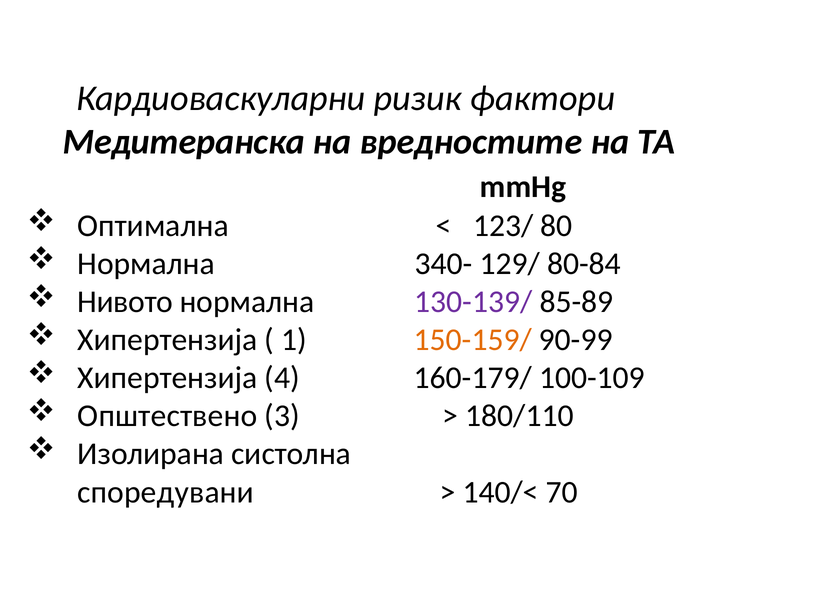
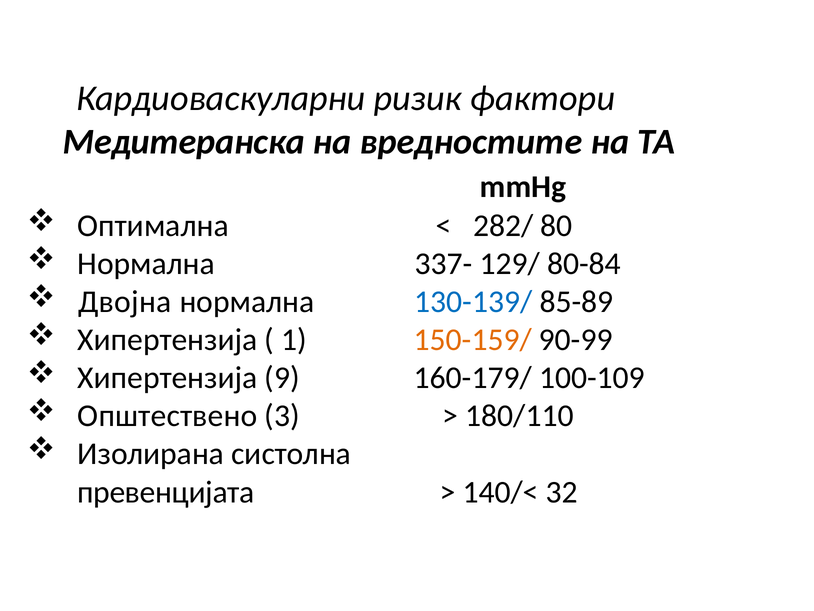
123/: 123/ -> 282/ (503, 226)
340-: 340- -> 337- (444, 264)
Нивото: Нивото -> Двојна (125, 302)
130-139/ colour: purple -> blue (473, 302)
4: 4 -> 9 (282, 378)
споредувани: споредувани -> превенцијата (166, 492)
70: 70 -> 32 (562, 492)
